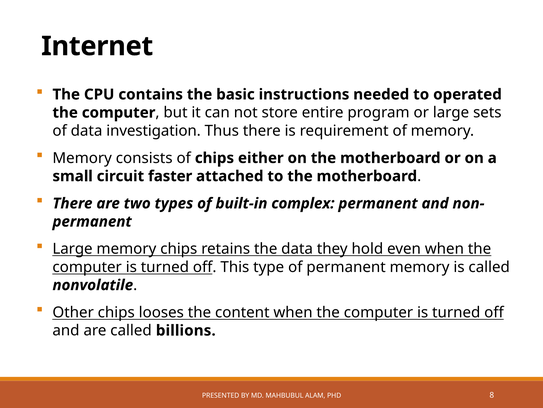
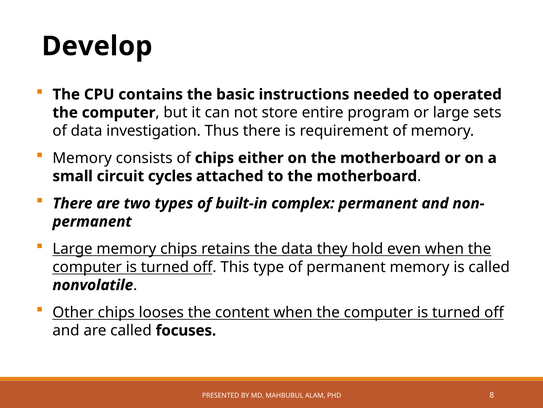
Internet: Internet -> Develop (97, 46)
faster: faster -> cycles (170, 176)
billions: billions -> focuses (186, 330)
